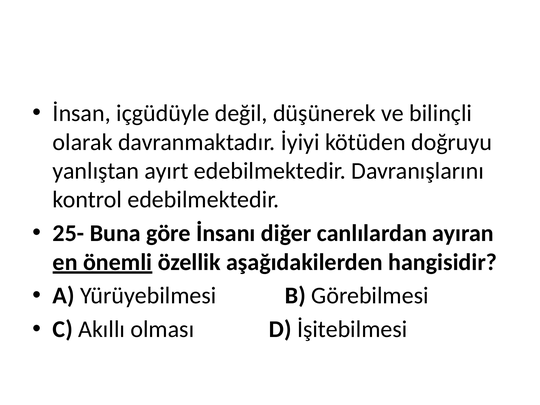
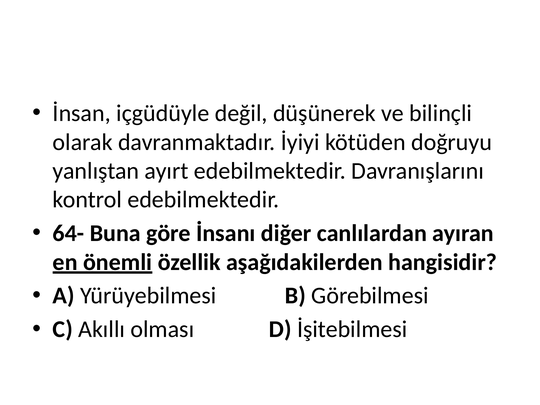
25-: 25- -> 64- (68, 233)
